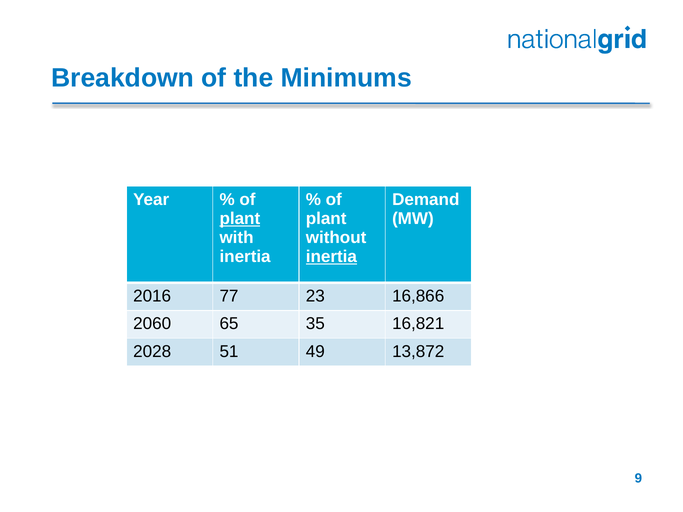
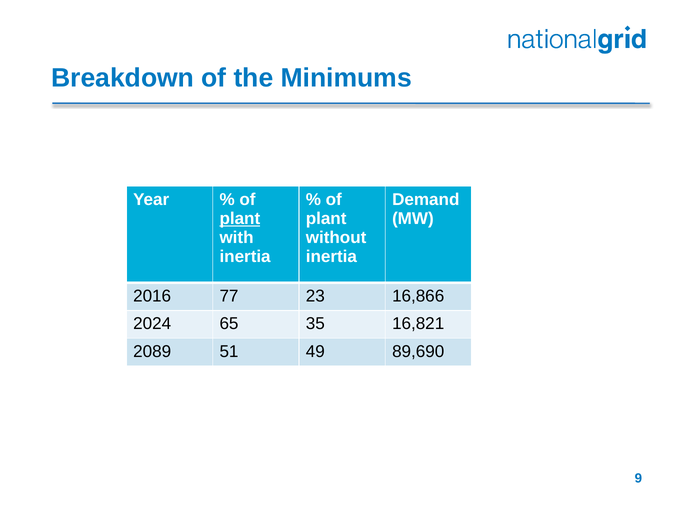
inertia underline: present -> none (331, 257)
2060: 2060 -> 2024 (152, 324)
2028: 2028 -> 2089 (152, 352)
13,872: 13,872 -> 89,690 (418, 352)
